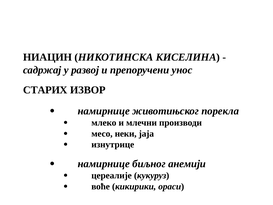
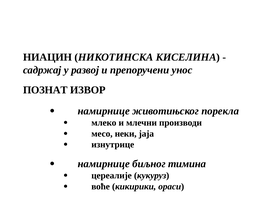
СТАРИХ: СТАРИХ -> ПОЗНАТ (45, 90)
анемији: анемији -> тимина (187, 164)
